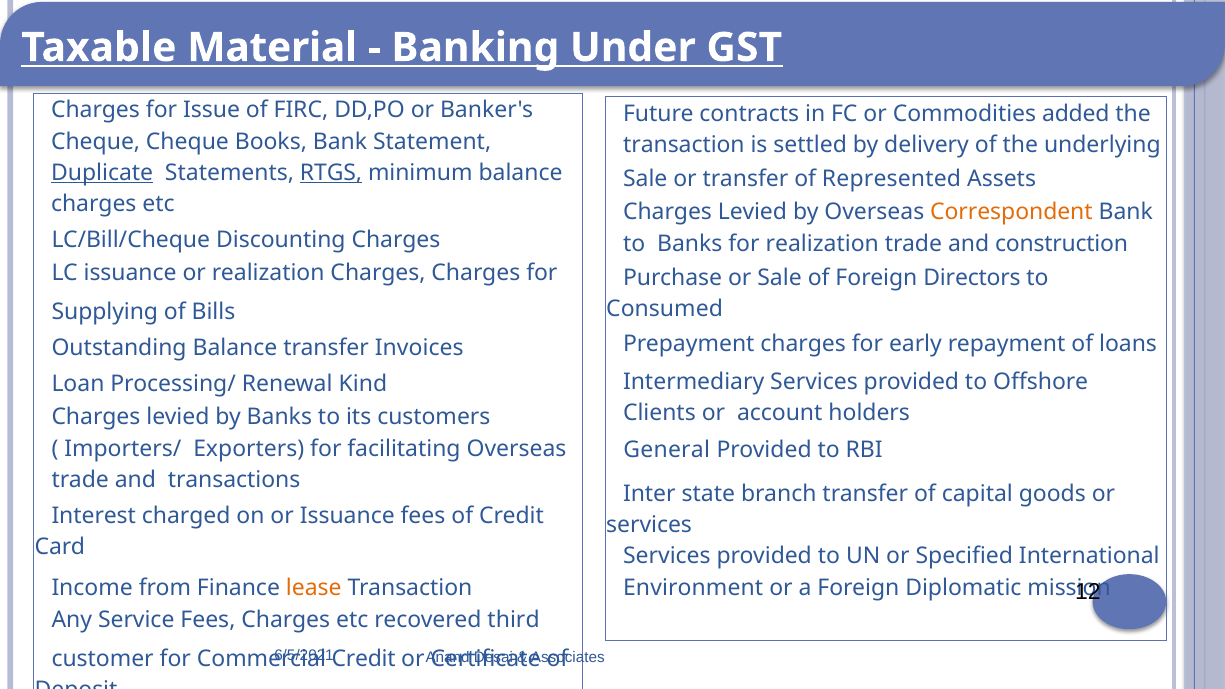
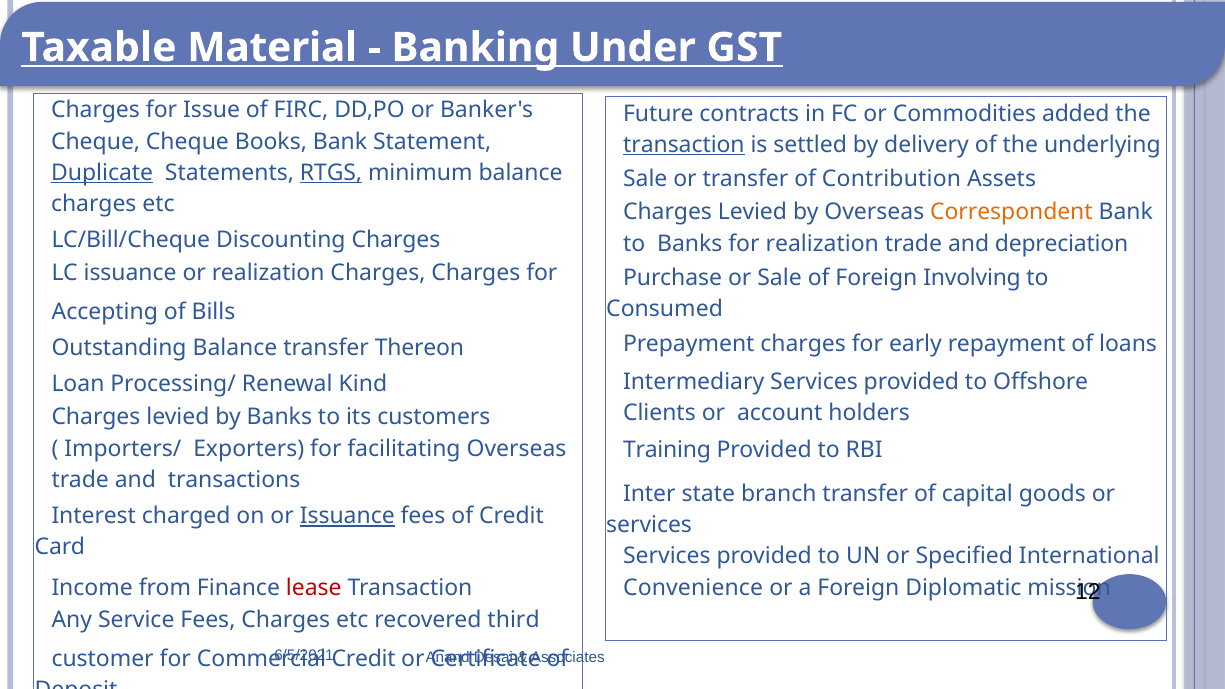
transaction underline: none -> present (684, 145)
Represented: Represented -> Contribution (892, 179)
construction: construction -> depreciation (1062, 244)
Directors: Directors -> Involving (972, 278)
Supplying: Supplying -> Accepting (105, 311)
Invoices: Invoices -> Thereon (419, 348)
General: General -> Training (667, 450)
Issuance underline: none -> present (347, 516)
Environment: Environment -> Convenience (693, 588)
lease colour: orange -> red (314, 588)
